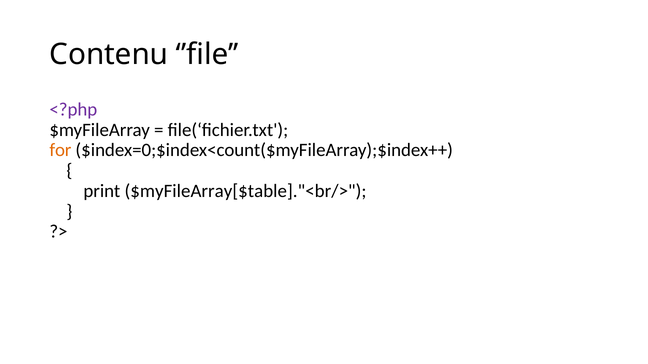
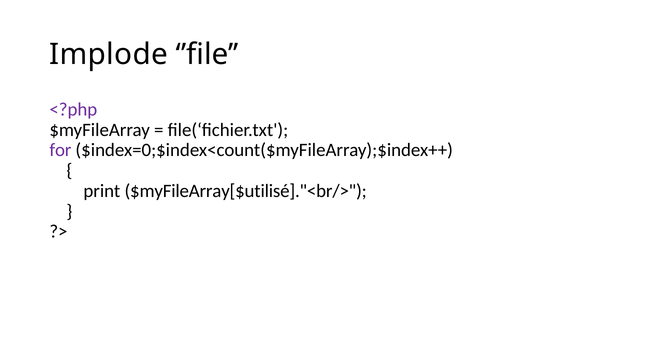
Contenu: Contenu -> Implode (109, 54)
for colour: orange -> purple (60, 150)
$myFileArray[$table]."<br/>: $myFileArray[$table]."<br/> -> $myFileArray[$utilisé]."<br/> (246, 191)
